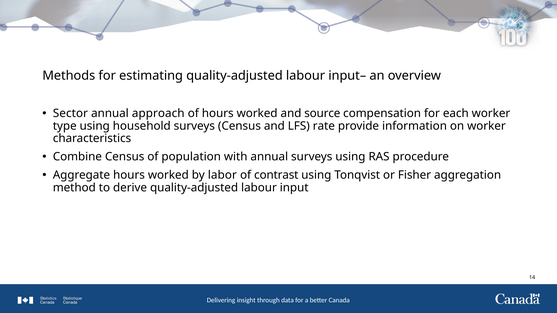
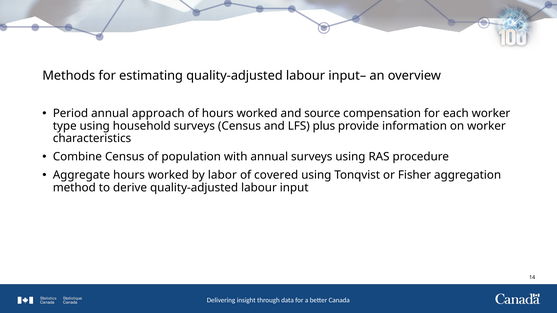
Sector: Sector -> Period (70, 114)
rate: rate -> plus (324, 126)
contrast: contrast -> covered (276, 175)
